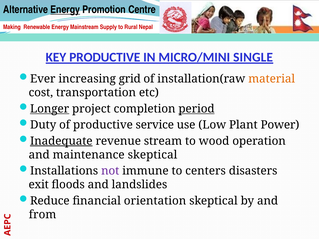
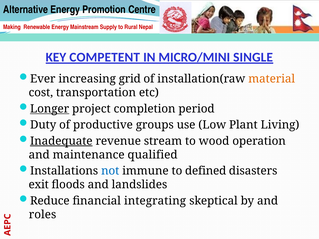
Energy underline: present -> none (65, 10)
KEY PRODUCTIVE: PRODUCTIVE -> COMPETENT (105, 57)
period underline: present -> none (197, 109)
service: service -> groups (155, 125)
Power: Power -> Living (280, 125)
maintenance skeptical: skeptical -> qualified (153, 155)
not colour: purple -> blue (110, 171)
centers: centers -> defined (206, 171)
orientation: orientation -> integrating (155, 201)
from: from -> roles (43, 215)
